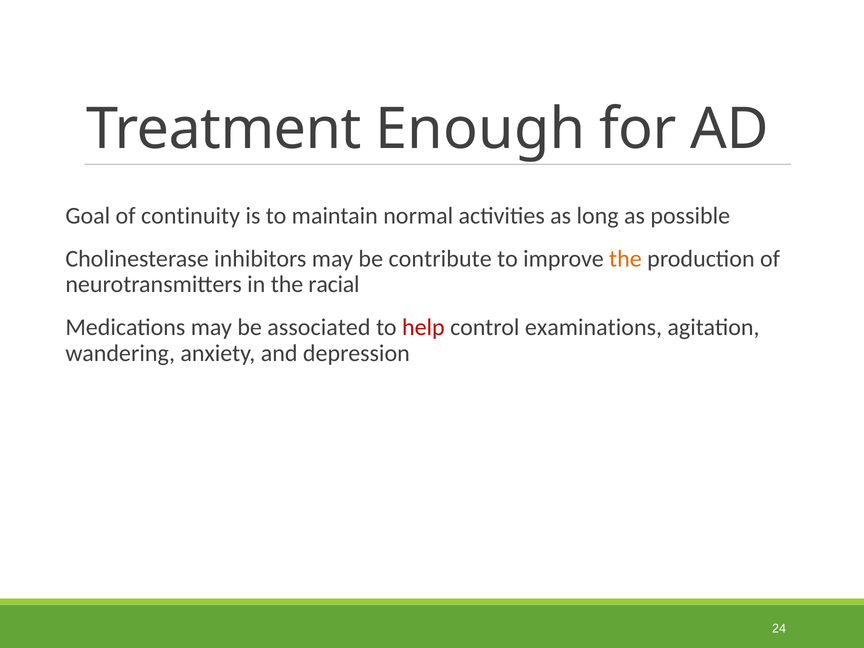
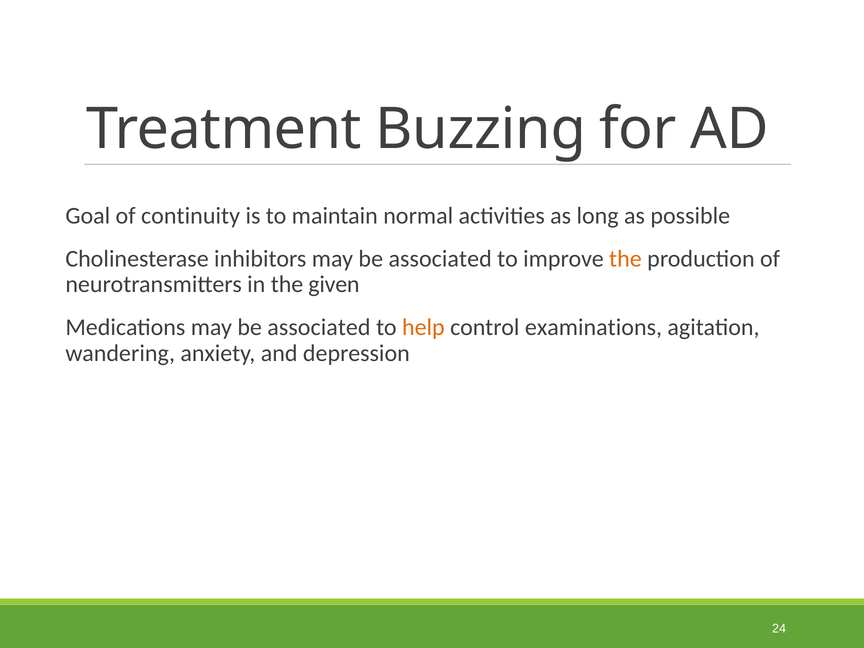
Enough: Enough -> Buzzing (481, 129)
inhibitors may be contribute: contribute -> associated (440, 259)
racial: racial -> given (334, 285)
help colour: red -> orange (423, 327)
